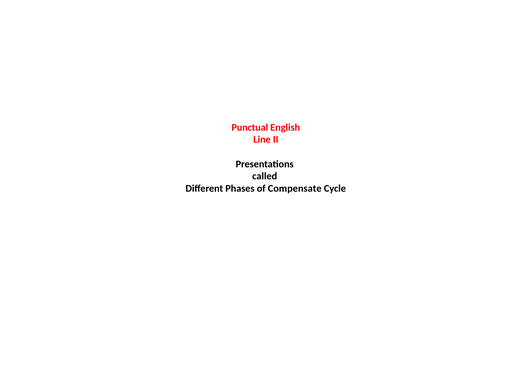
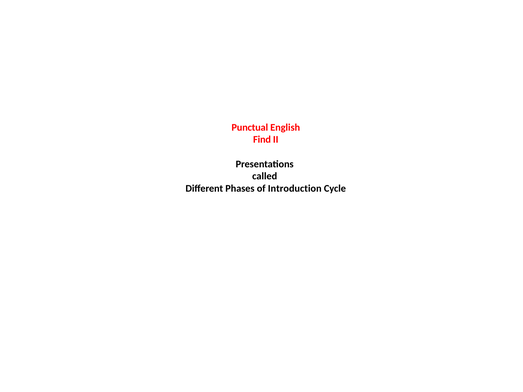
Line: Line -> Find (262, 140)
Compensate: Compensate -> Introduction (295, 189)
